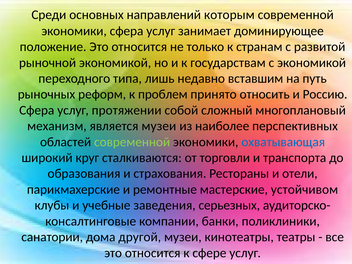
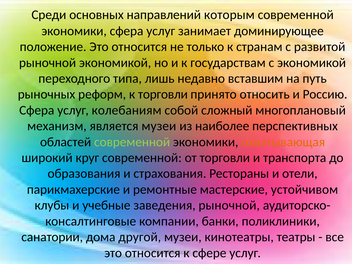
к проблем: проблем -> торговли (163, 94)
протяжении: протяжении -> колебаниям (127, 110)
охватывающая colour: blue -> orange (283, 142)
круг сталкиваются: сталкиваются -> современной (142, 158)
заведения серьезных: серьезных -> рыночной (229, 205)
